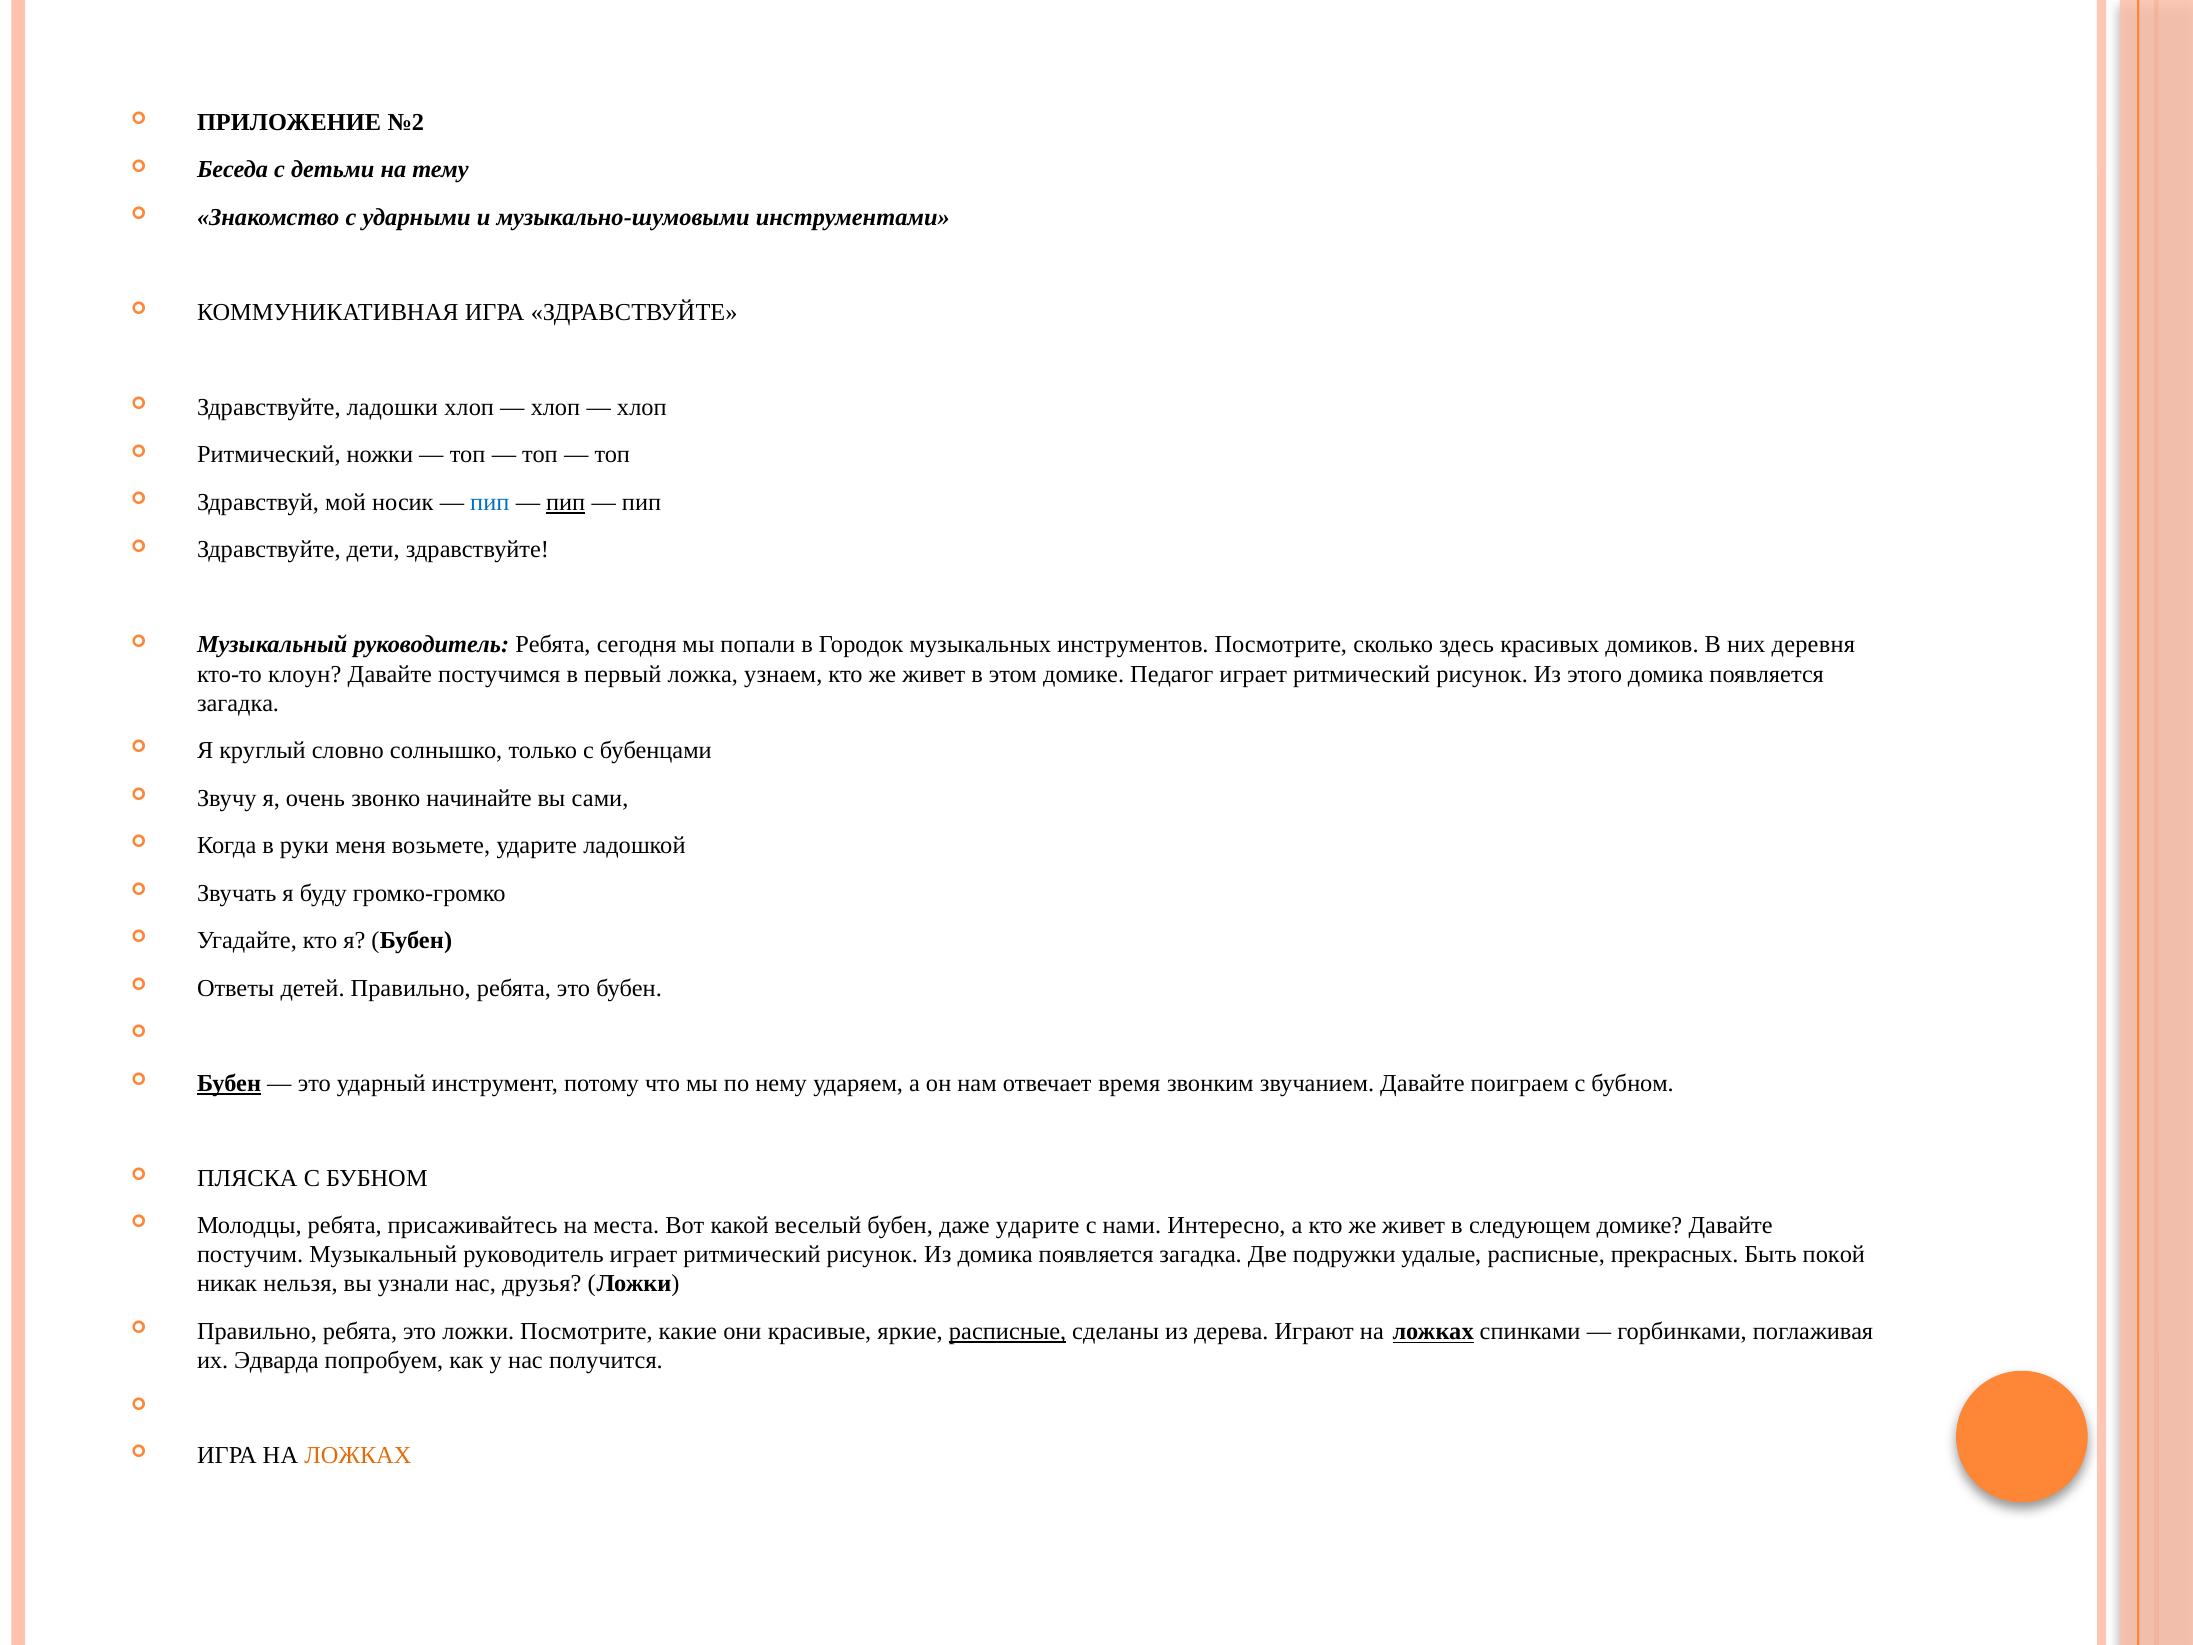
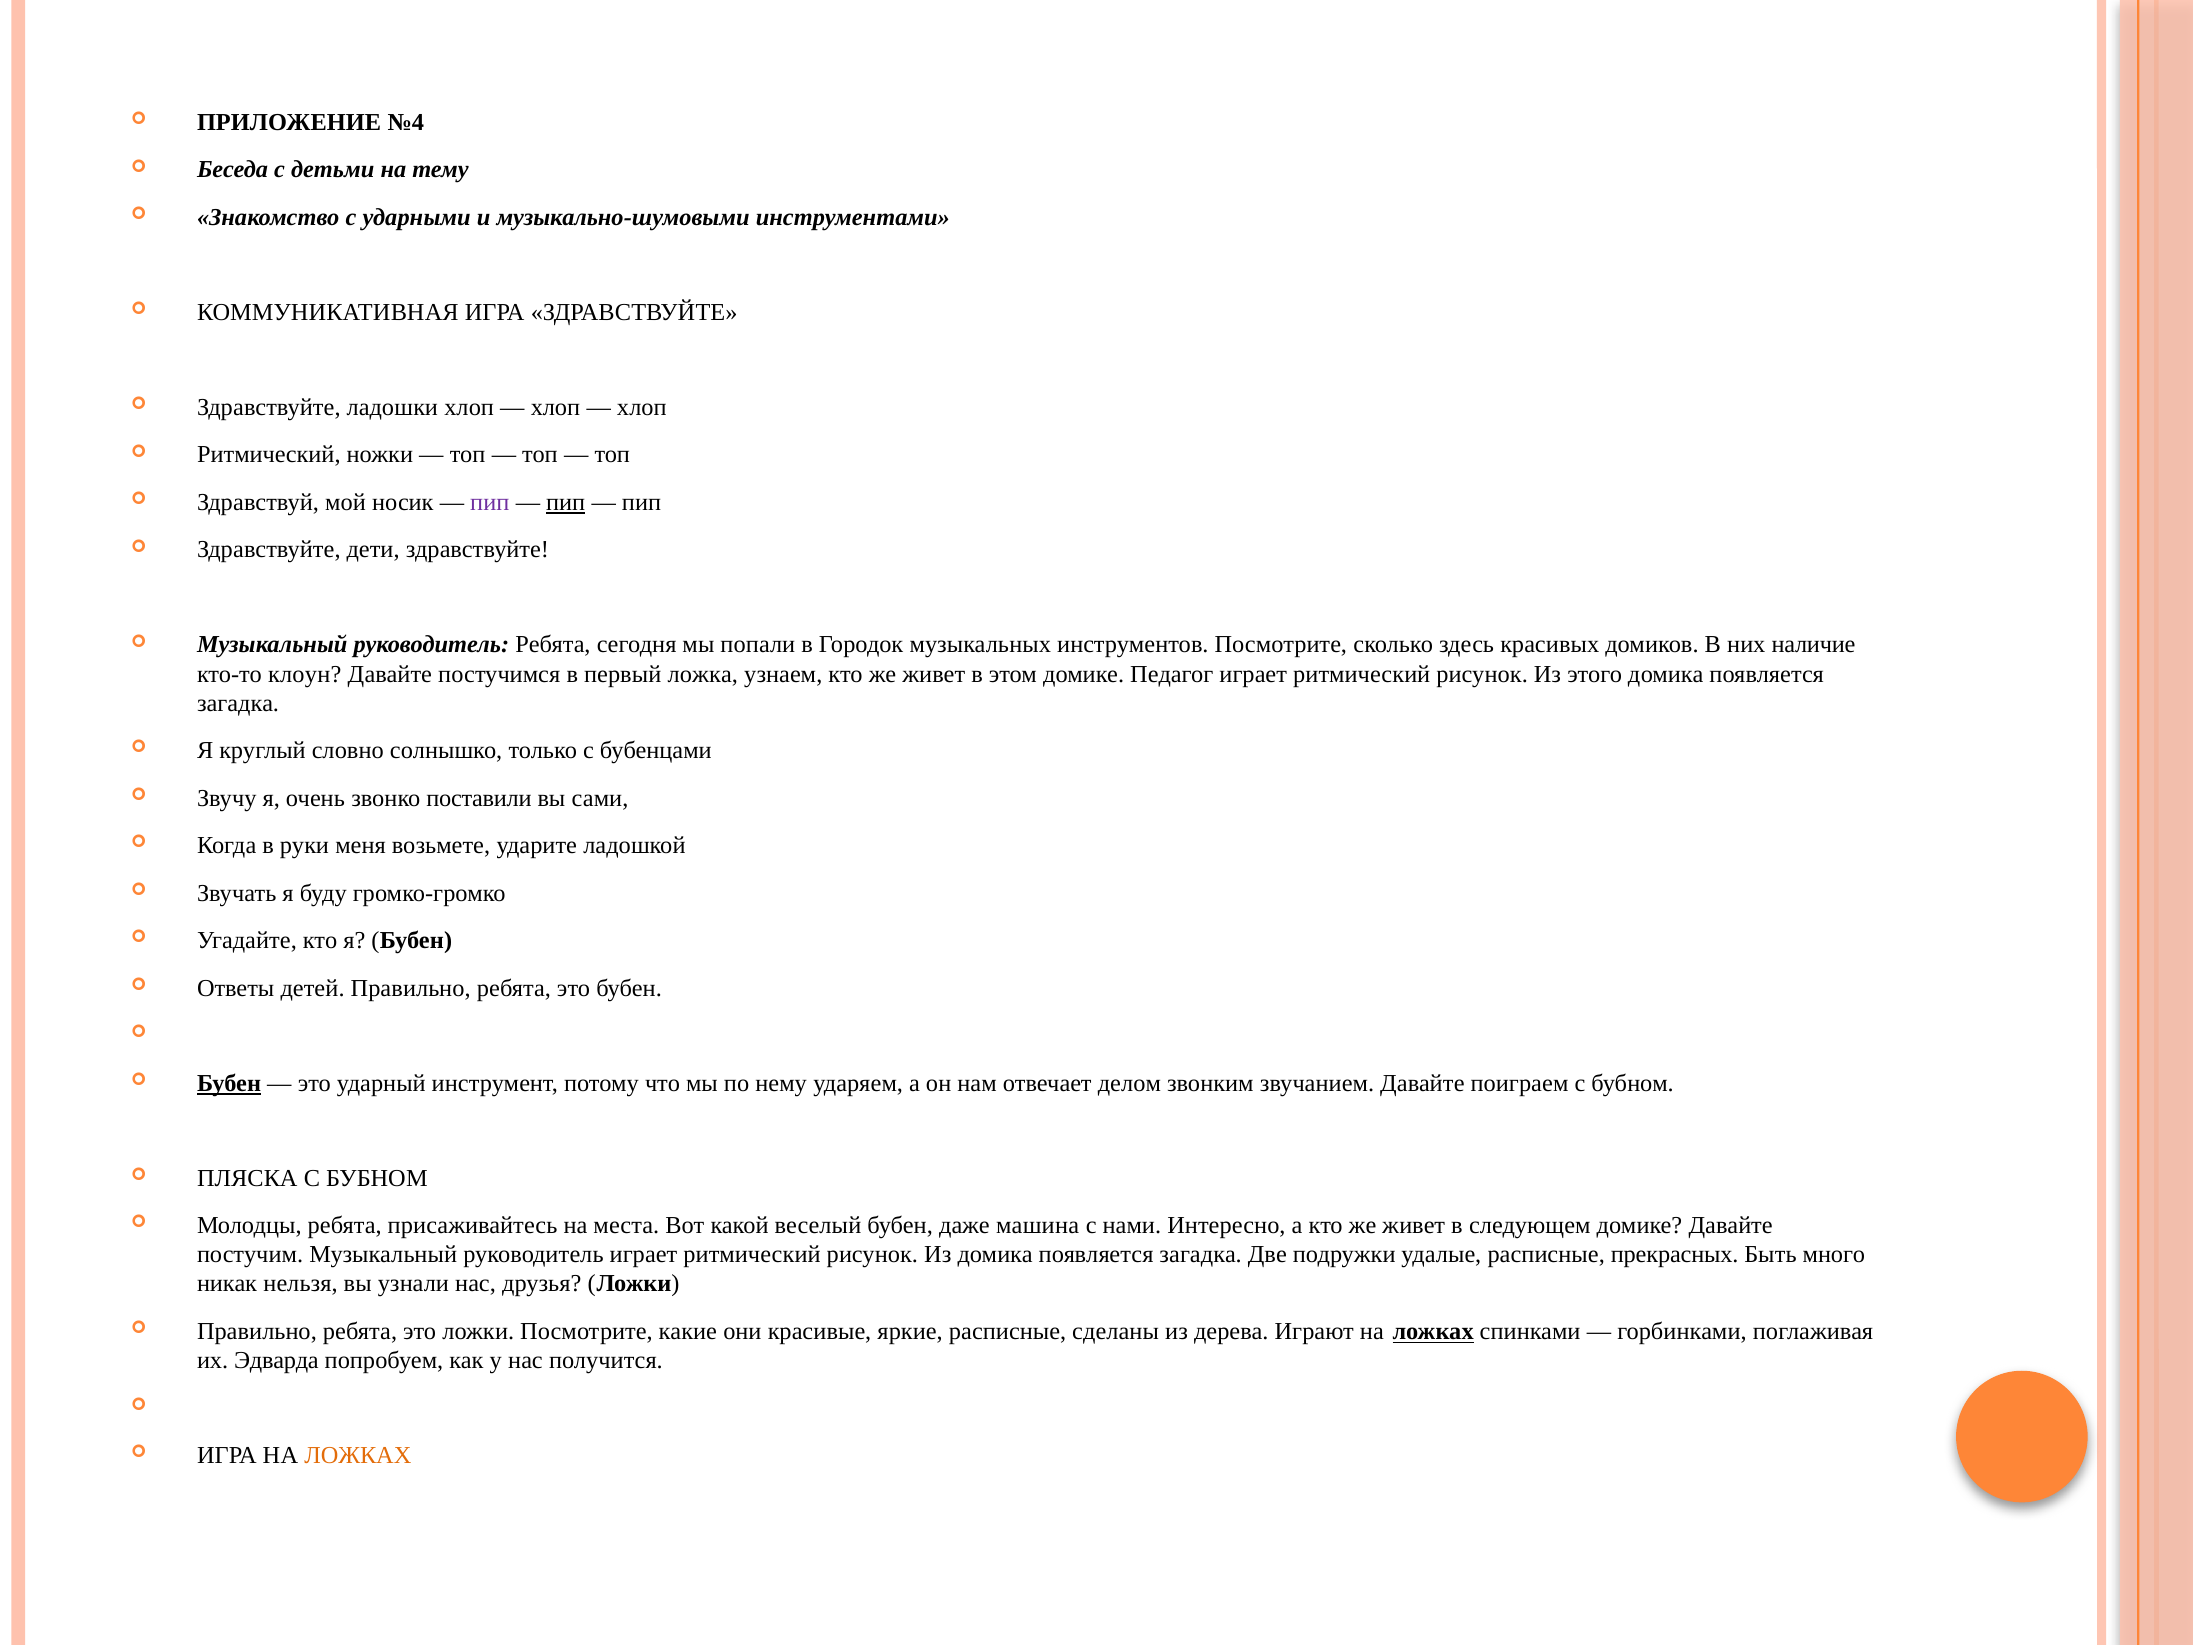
№2: №2 -> №4 (406, 122)
пип colour: blue -> purple (490, 502)
деревня: деревня -> наличие (1814, 645)
начинайте: начинайте -> поставили (479, 798)
время: время -> делом (1129, 1083)
даже ударите: ударите -> машина (1038, 1225)
покой: покой -> много (1834, 1255)
расписные underline: present -> none (1008, 1331)
